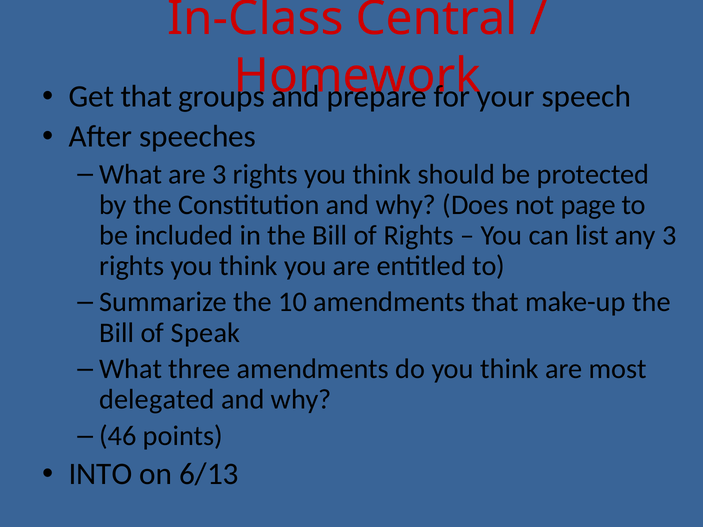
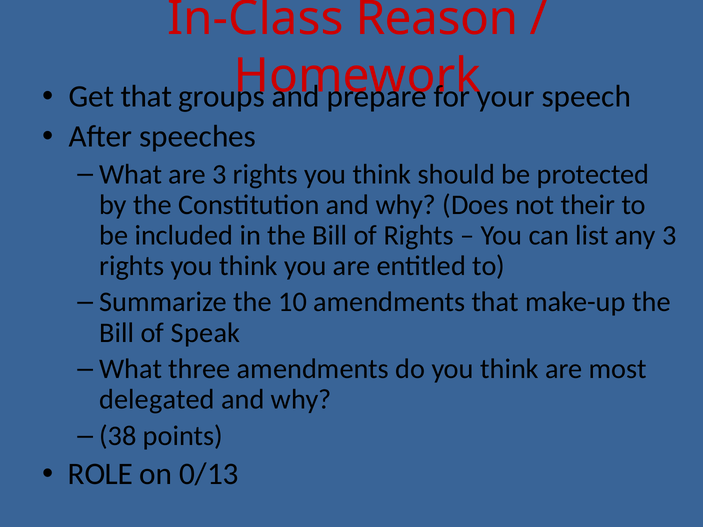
Central: Central -> Reason (437, 19)
page: page -> their (588, 205)
46: 46 -> 38 (118, 436)
INTO: INTO -> ROLE (100, 474)
6/13: 6/13 -> 0/13 (209, 474)
